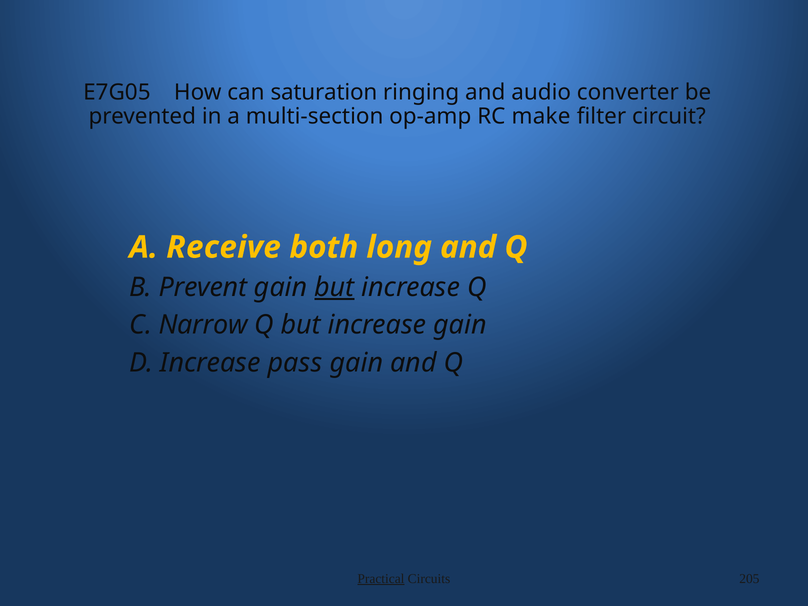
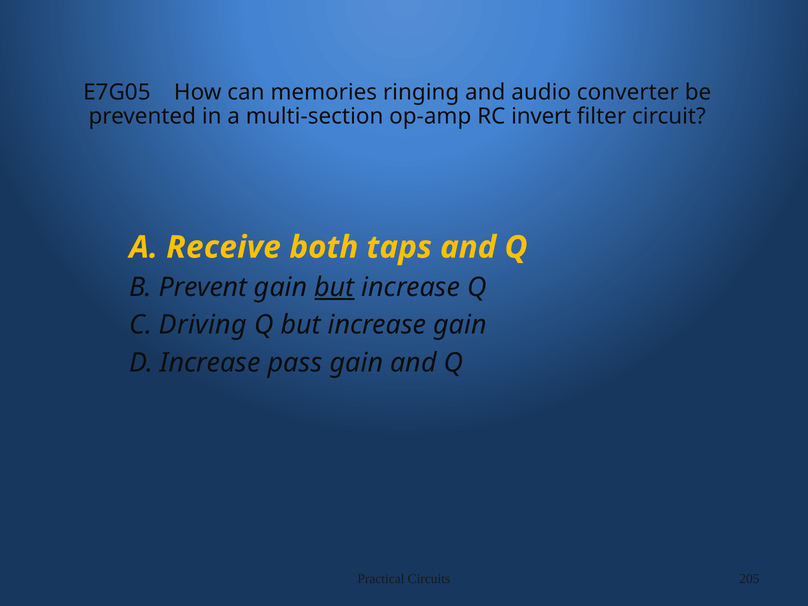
saturation: saturation -> memories (324, 92)
make: make -> invert (541, 116)
long: long -> taps (399, 247)
Narrow: Narrow -> Driving (203, 325)
Practical underline: present -> none (381, 579)
